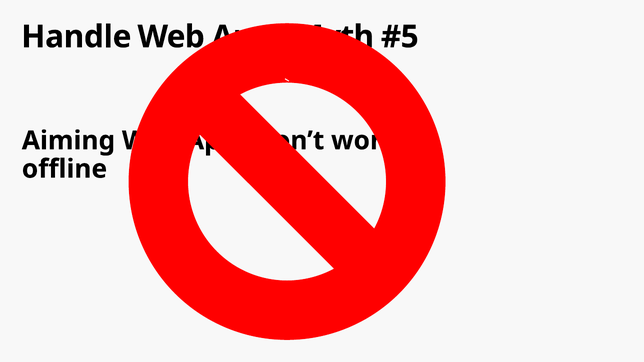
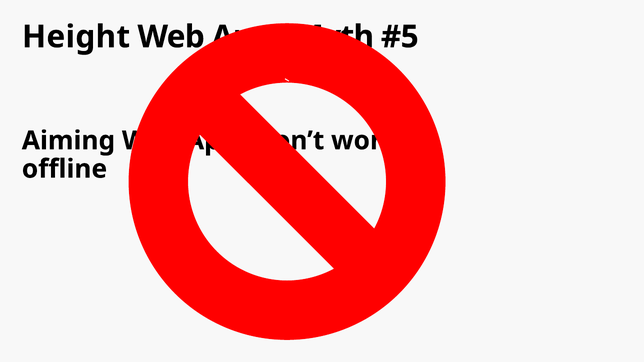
Handle: Handle -> Height (76, 37)
